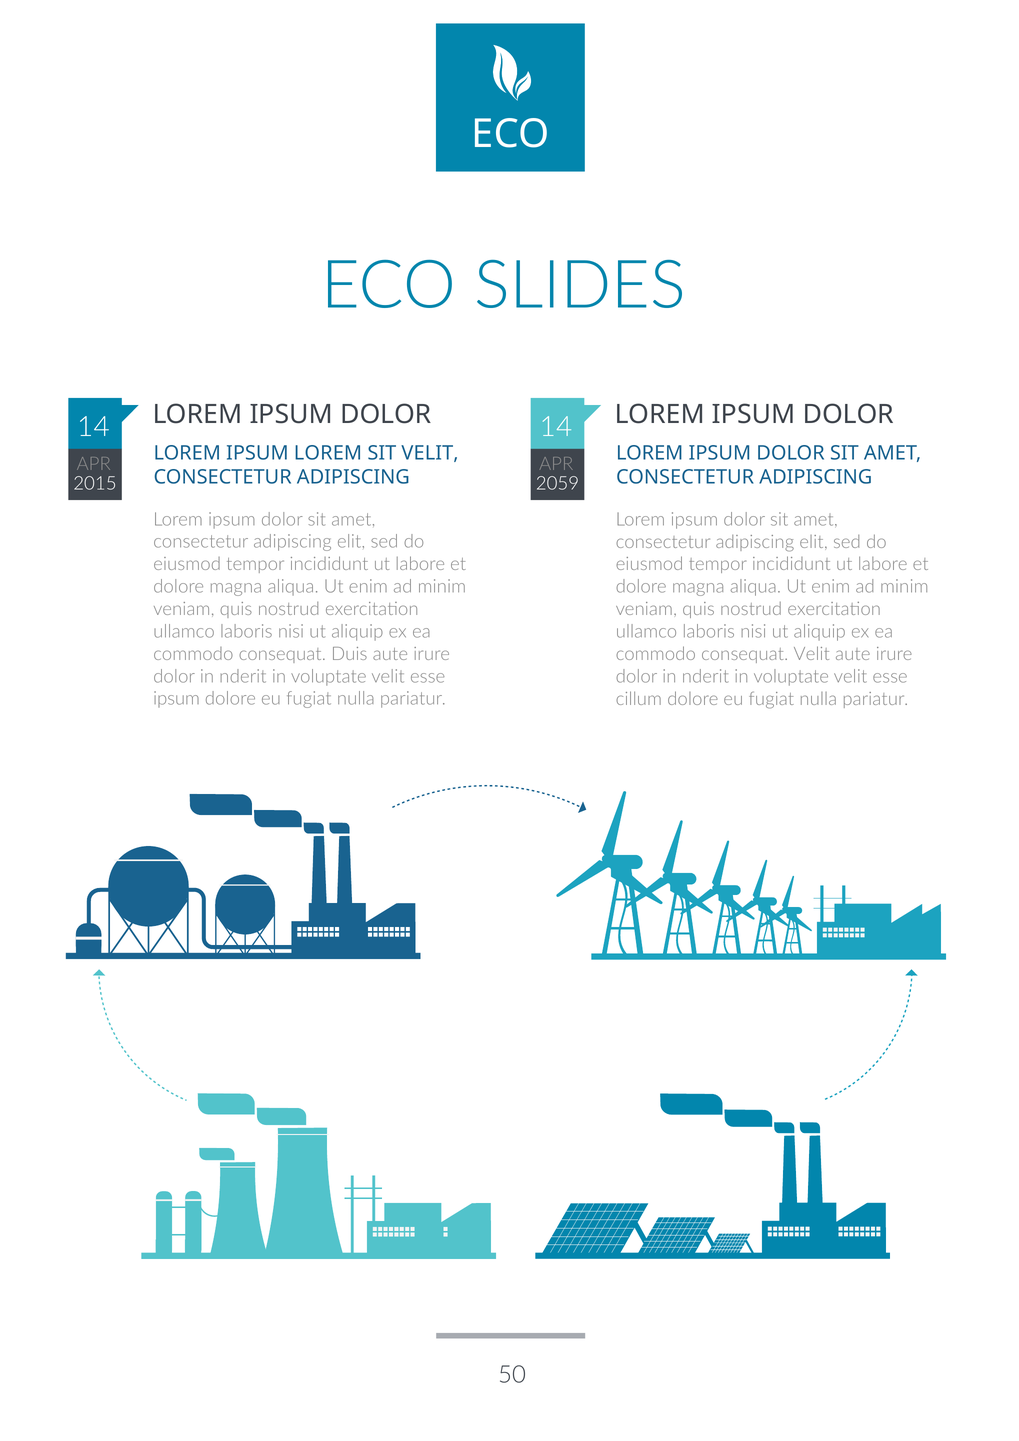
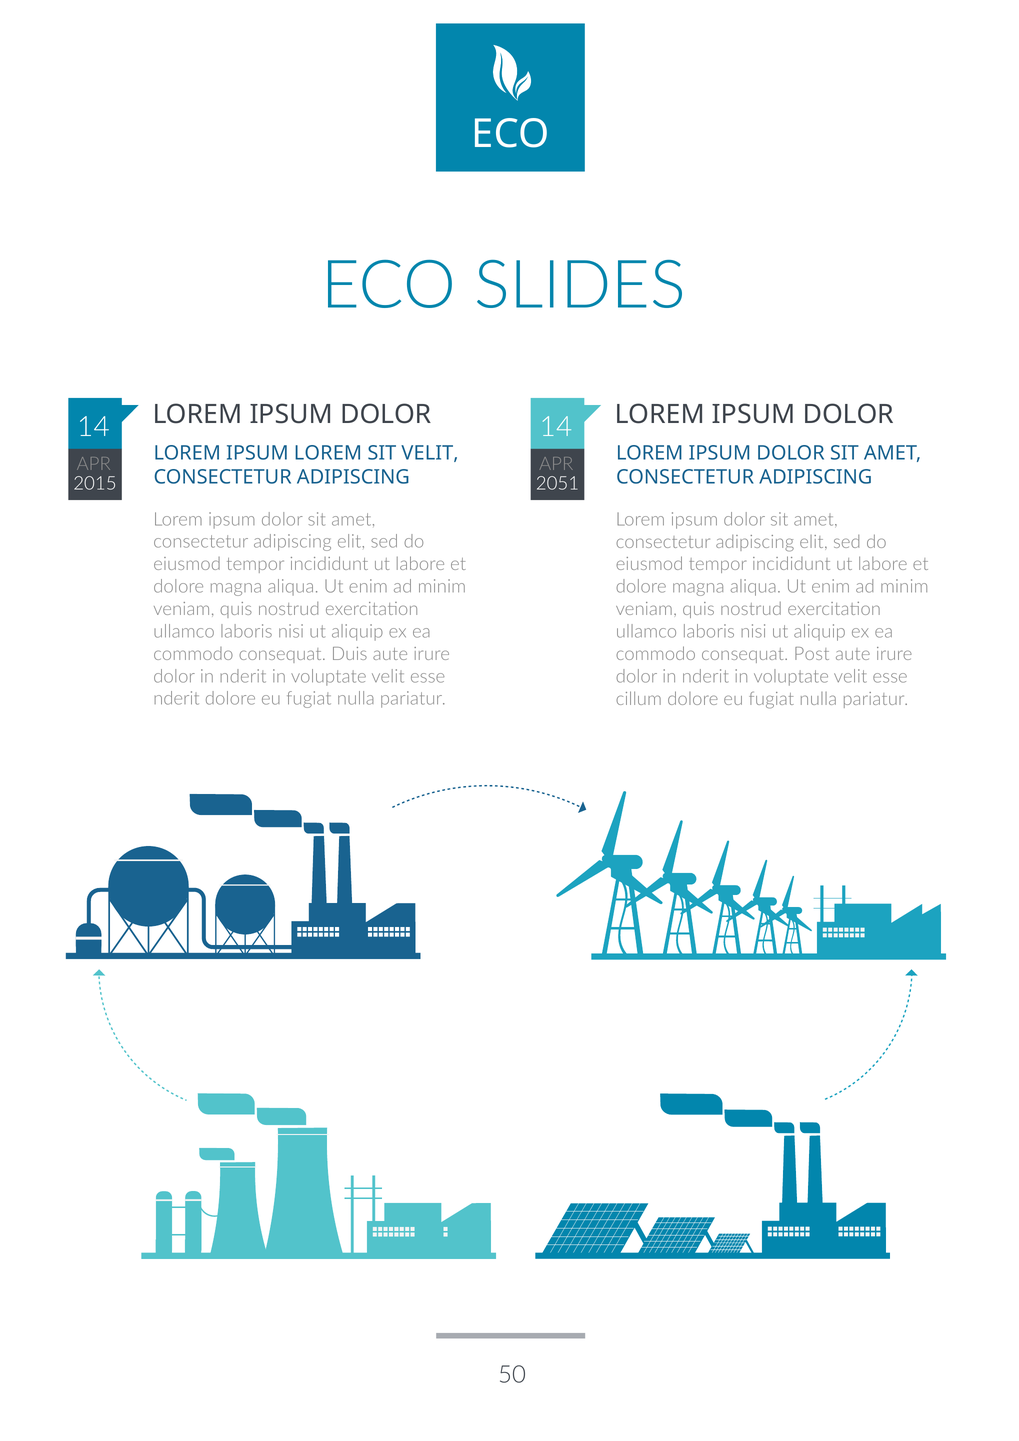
2059: 2059 -> 2051 (557, 483)
consequat Velit: Velit -> Post (812, 654)
ipsum: ipsum -> nderit (177, 699)
